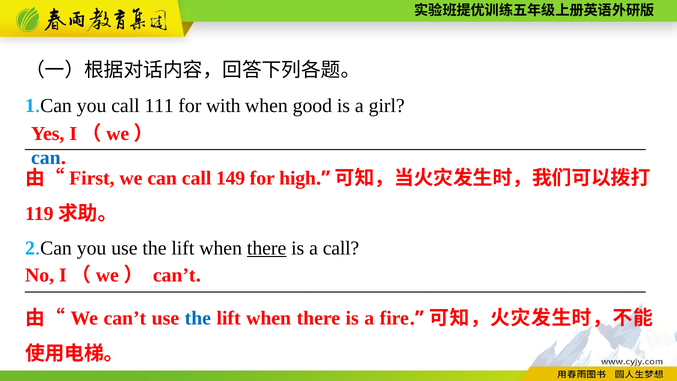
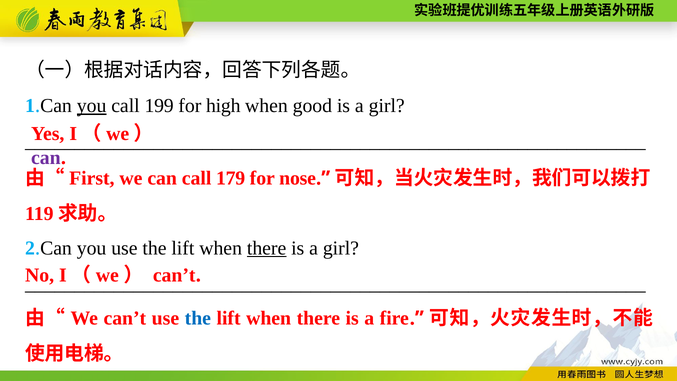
you underline: none -> present (92, 106)
111: 111 -> 199 (159, 106)
with: with -> high (223, 106)
can colour: blue -> purple (46, 157)
149: 149 -> 179 (231, 178)
high: high -> nose (298, 178)
call: call -> girl (341, 248)
